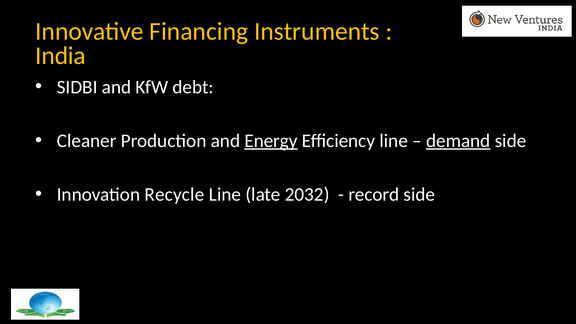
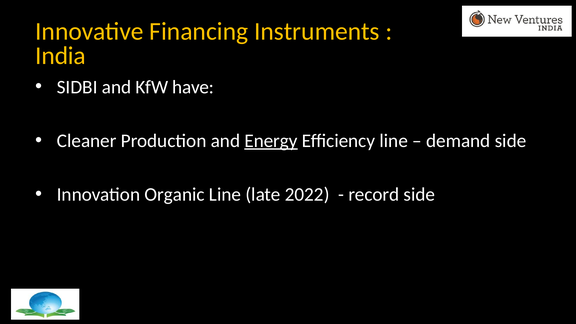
debt: debt -> have (193, 87)
demand underline: present -> none (458, 141)
Recycle: Recycle -> Organic (175, 195)
2032: 2032 -> 2022 (307, 195)
